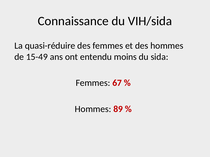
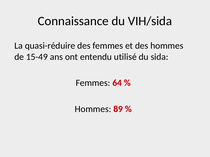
moins: moins -> utilisé (125, 57)
67: 67 -> 64 (117, 83)
